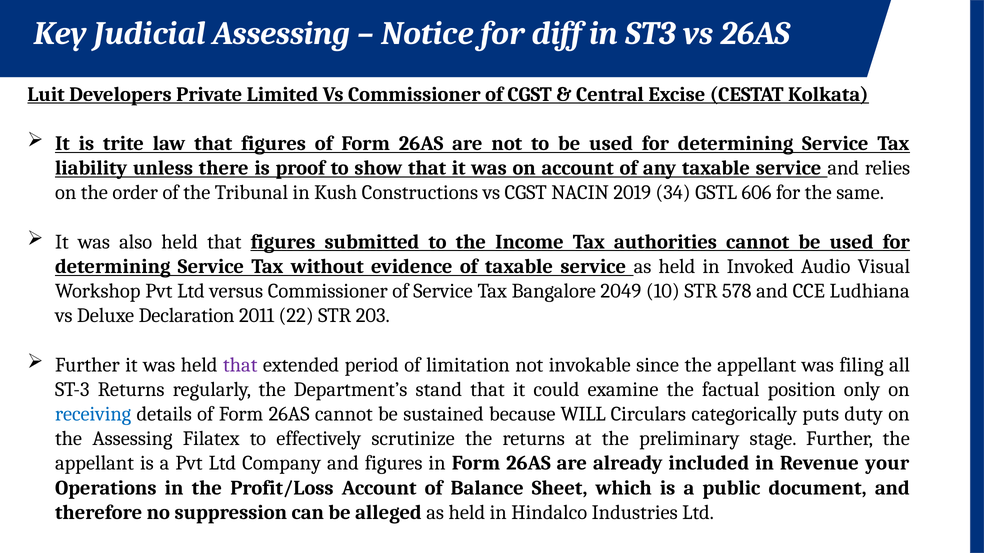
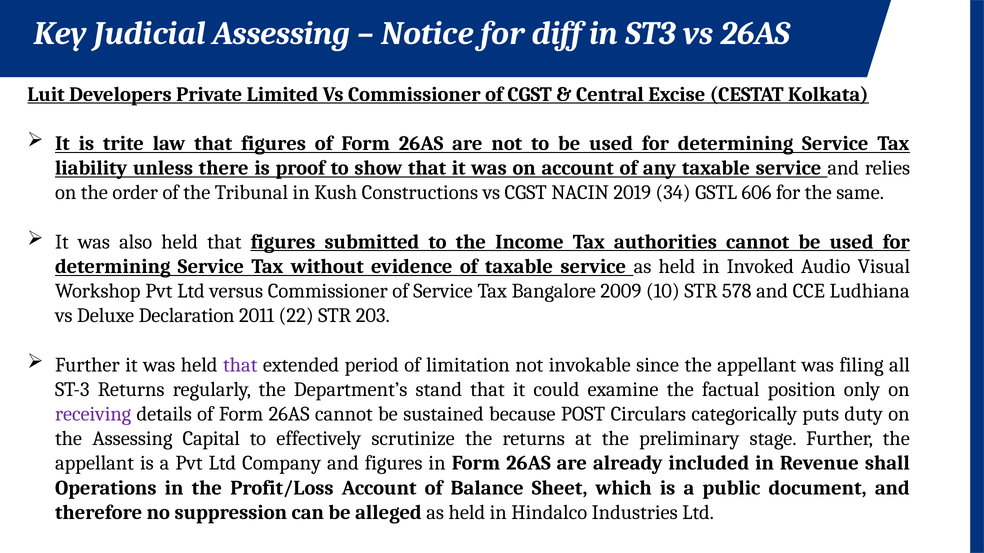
2049: 2049 -> 2009 (621, 291)
receiving colour: blue -> purple (93, 414)
WILL: WILL -> POST (583, 414)
Filatex: Filatex -> Capital (211, 439)
your: your -> shall (887, 464)
